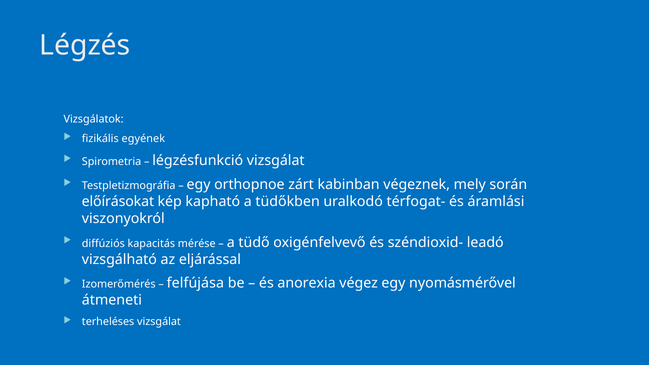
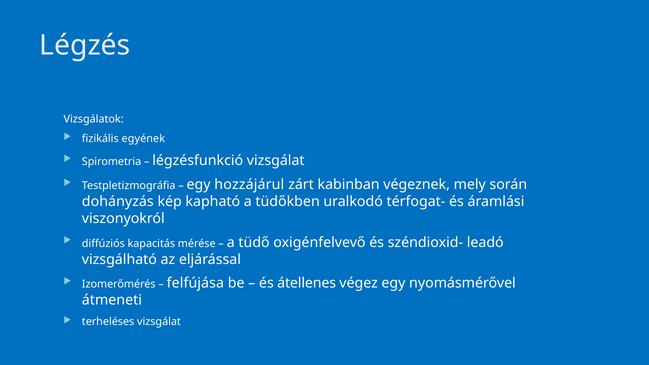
orthopnoe: orthopnoe -> hozzájárul (249, 185)
előírásokat: előírásokat -> dohányzás (118, 202)
anorexia: anorexia -> átellenes (307, 283)
